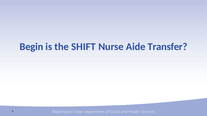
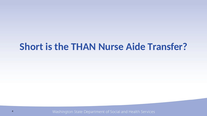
Begin: Begin -> Short (31, 47)
SHIFT: SHIFT -> THAN (84, 47)
